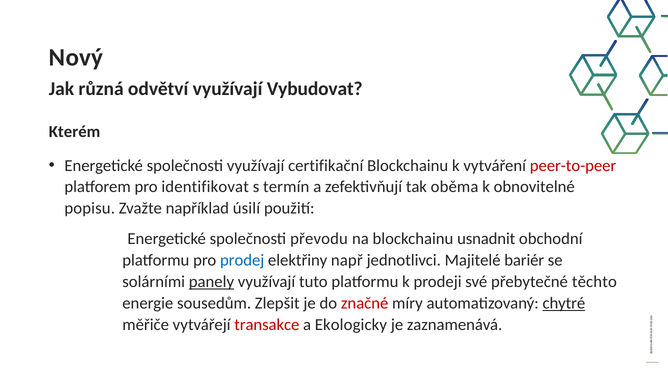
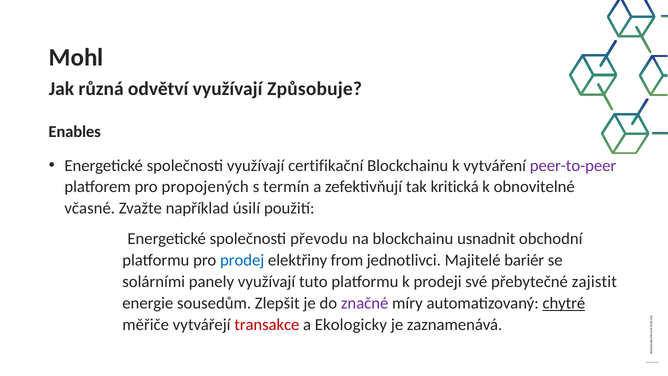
Nový: Nový -> Mohl (76, 58)
Vybudovat: Vybudovat -> Způsobuje (315, 89)
Kterém: Kterém -> Enables (75, 131)
peer-to-peer colour: red -> purple (573, 165)
identifikovat: identifikovat -> propojených (205, 187)
oběma: oběma -> kritická (455, 187)
popisu: popisu -> včasné (90, 208)
např: např -> from (347, 260)
panely underline: present -> none (211, 282)
těchto: těchto -> zajistit (594, 282)
značné colour: red -> purple (365, 303)
